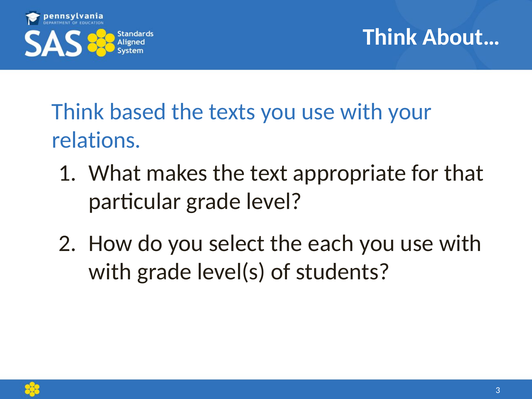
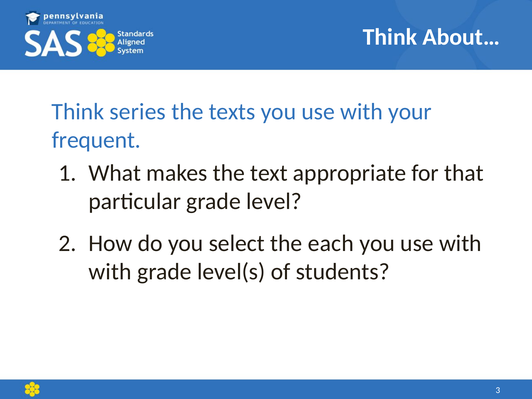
based: based -> series (138, 112)
relations: relations -> frequent (96, 140)
